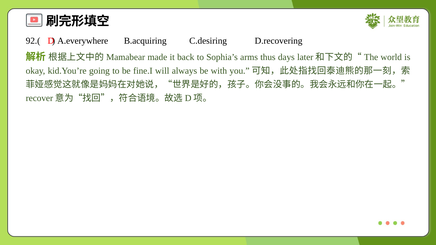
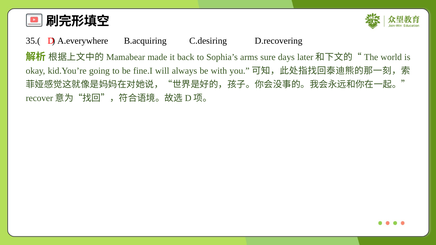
92.(: 92.( -> 35.( (33, 41)
thus: thus -> sure (268, 57)
